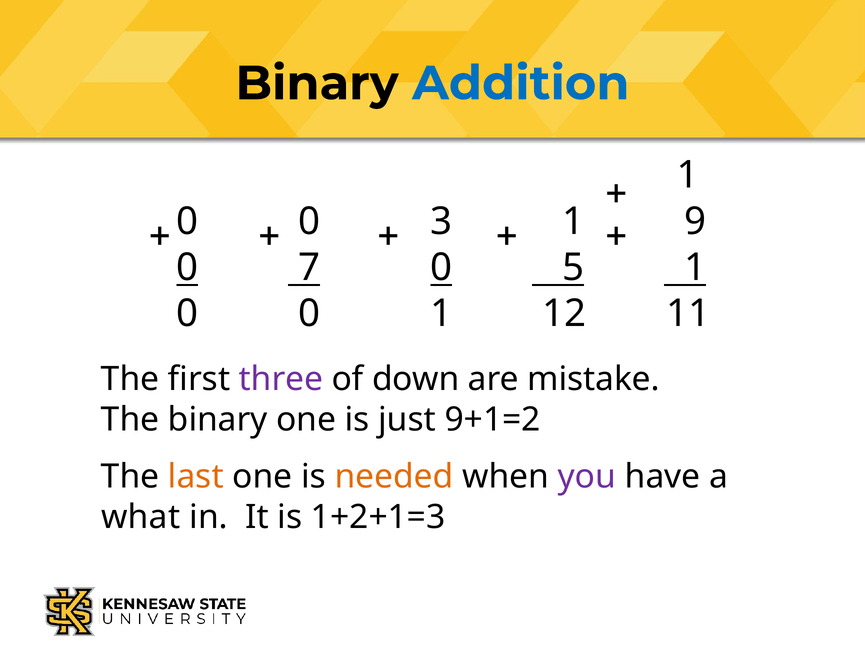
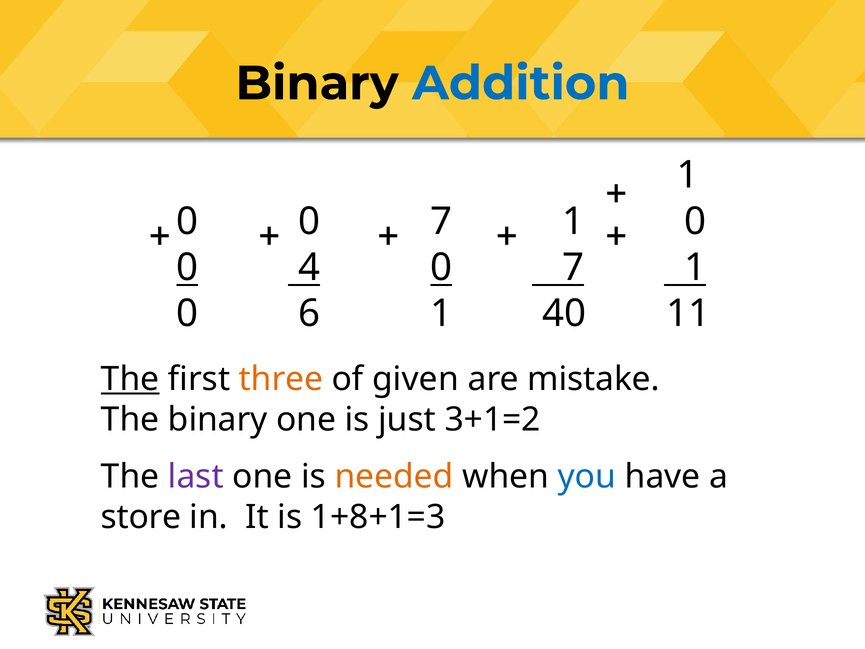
0 0 3: 3 -> 7 (441, 221)
9: 9 -> 0 (695, 221)
7: 7 -> 4 (309, 267)
5: 5 -> 7 (573, 267)
0: 0 -> 6 (309, 314)
12: 12 -> 40 (564, 314)
The underline: none -> present (130, 379)
three colour: purple -> orange (281, 379)
down: down -> given (415, 379)
9+1=2: 9+1=2 -> 3+1=2 (493, 419)
last colour: orange -> purple (196, 477)
you colour: purple -> blue (587, 477)
what: what -> store (141, 517)
1+2+1=3: 1+2+1=3 -> 1+8+1=3 (378, 517)
